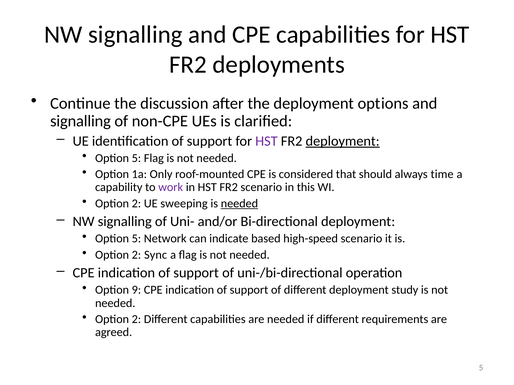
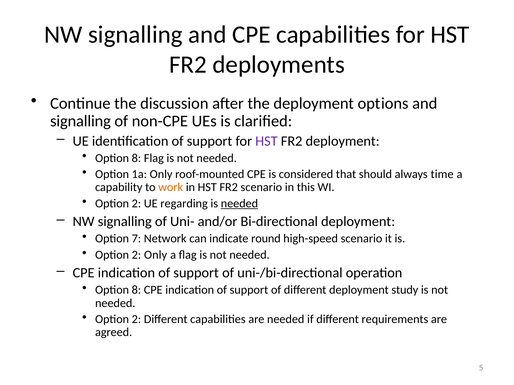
deployment underline: present -> none (343, 141)
5: 5 -> 8 (136, 158)
work colour: purple -> orange (171, 188)
sweeping: sweeping -> regarding (184, 204)
5: 5 -> 7 (136, 239)
based: based -> round (266, 239)
2 Sync: Sync -> Only (156, 255)
9: 9 -> 8 (136, 290)
